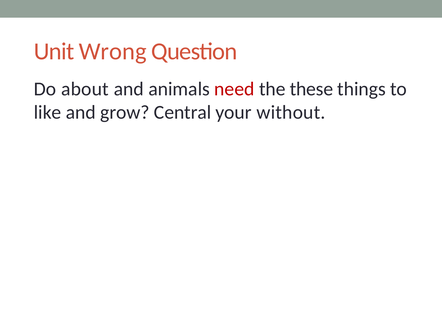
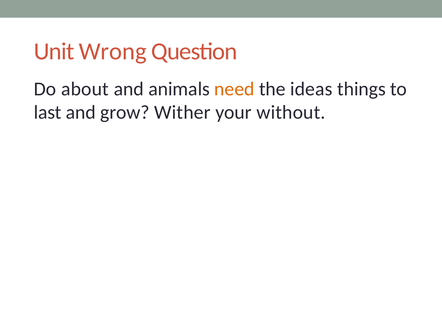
need colour: red -> orange (234, 89)
these: these -> ideas (311, 89)
like: like -> last (48, 113)
Central: Central -> Wither (182, 113)
